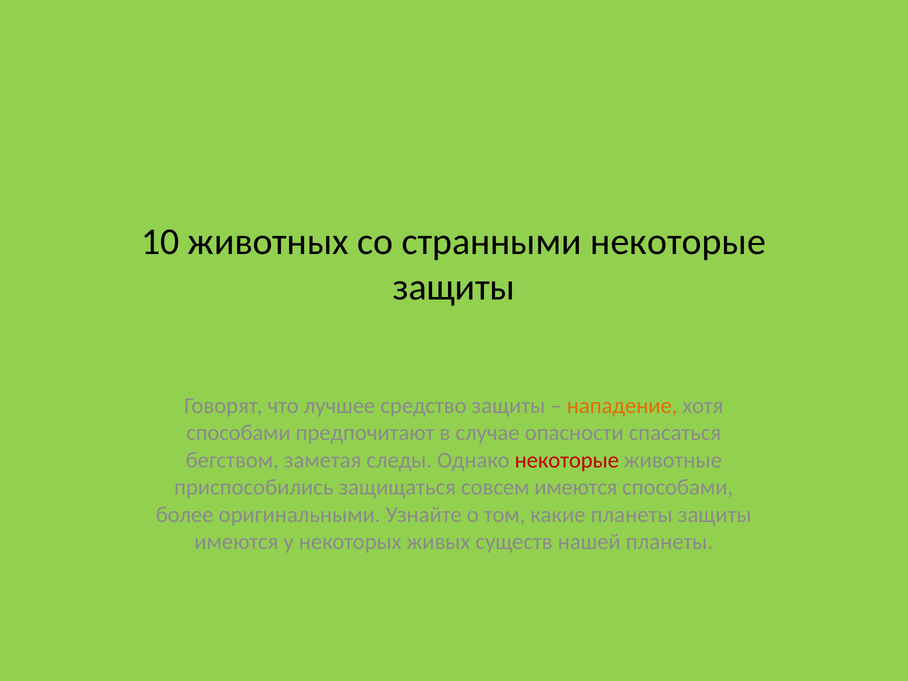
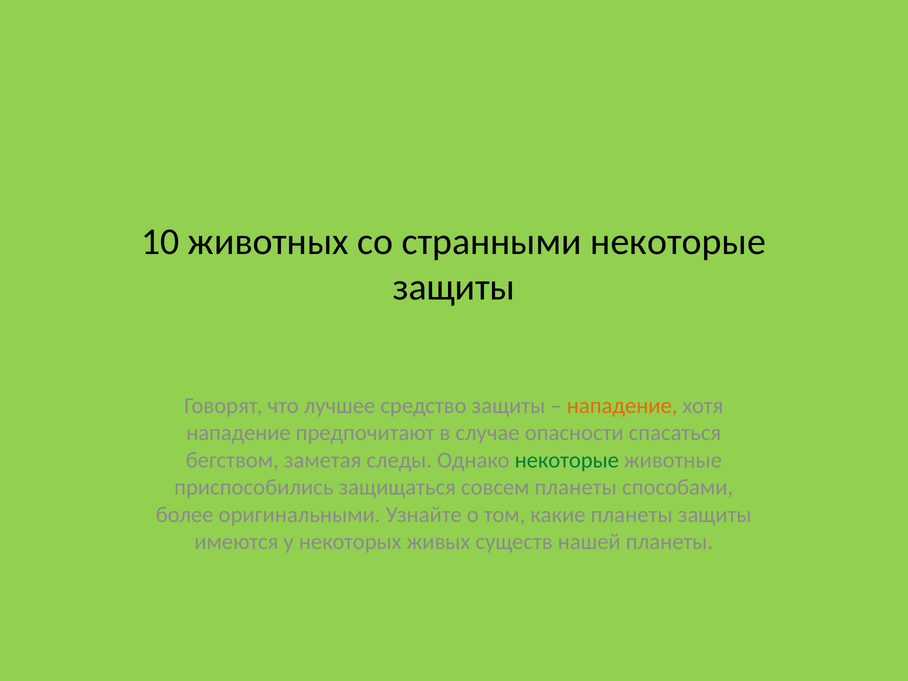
способами: способами -> нападение (239, 433)
некоторые colour: red -> green (567, 460)
совсем имеются: имеются -> планеты (576, 487)
